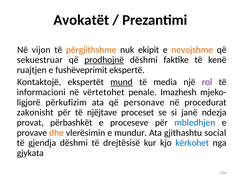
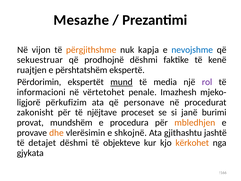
Avokatët: Avokatët -> Mesazhe (81, 20)
ekipit: ekipit -> kapja (149, 50)
nevojshme colour: orange -> blue (192, 50)
prodhojnë underline: present -> none (104, 60)
fushëveprimit: fushëveprimit -> përshtatshëm (81, 70)
Kontaktojë: Kontaktojë -> Përdorimin (39, 82)
ndezja: ndezja -> burimi (214, 112)
përbashkët: përbashkët -> mundshëm (71, 122)
proceseve: proceseve -> procedura (129, 122)
mbledhjen colour: blue -> orange (195, 122)
mundur: mundur -> shkojnë (131, 133)
social: social -> jashtë (215, 133)
gjendja: gjendja -> detajet (42, 143)
drejtësisë: drejtësisë -> objekteve (122, 143)
kërkohet colour: blue -> orange (192, 143)
